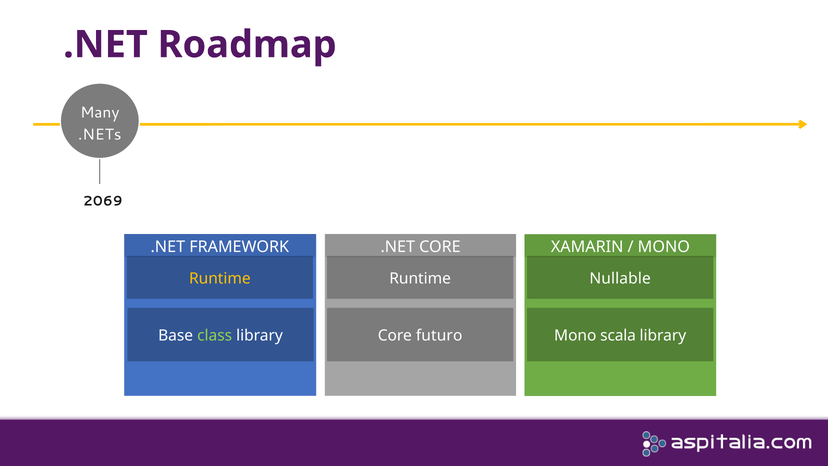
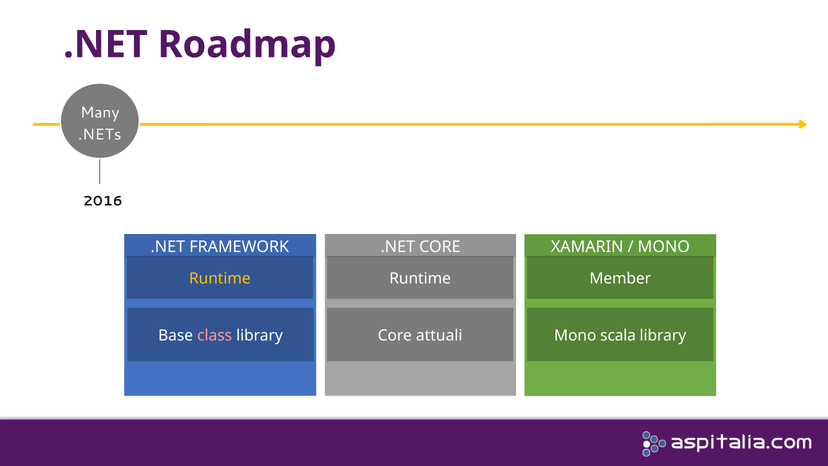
2069: 2069 -> 2016 (103, 201)
Nullable: Nullable -> Member (620, 278)
class colour: light green -> pink (215, 335)
futuro: futuro -> attuali (439, 335)
